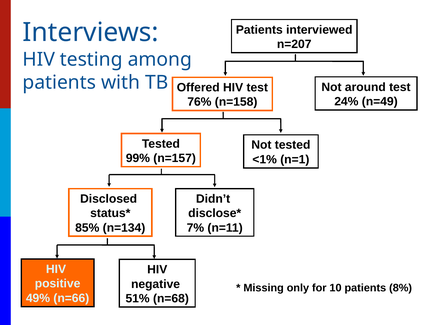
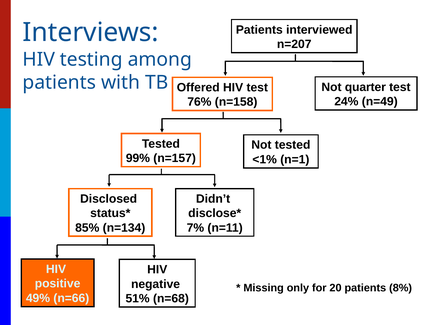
around: around -> quarter (365, 87)
10: 10 -> 20 (336, 288)
